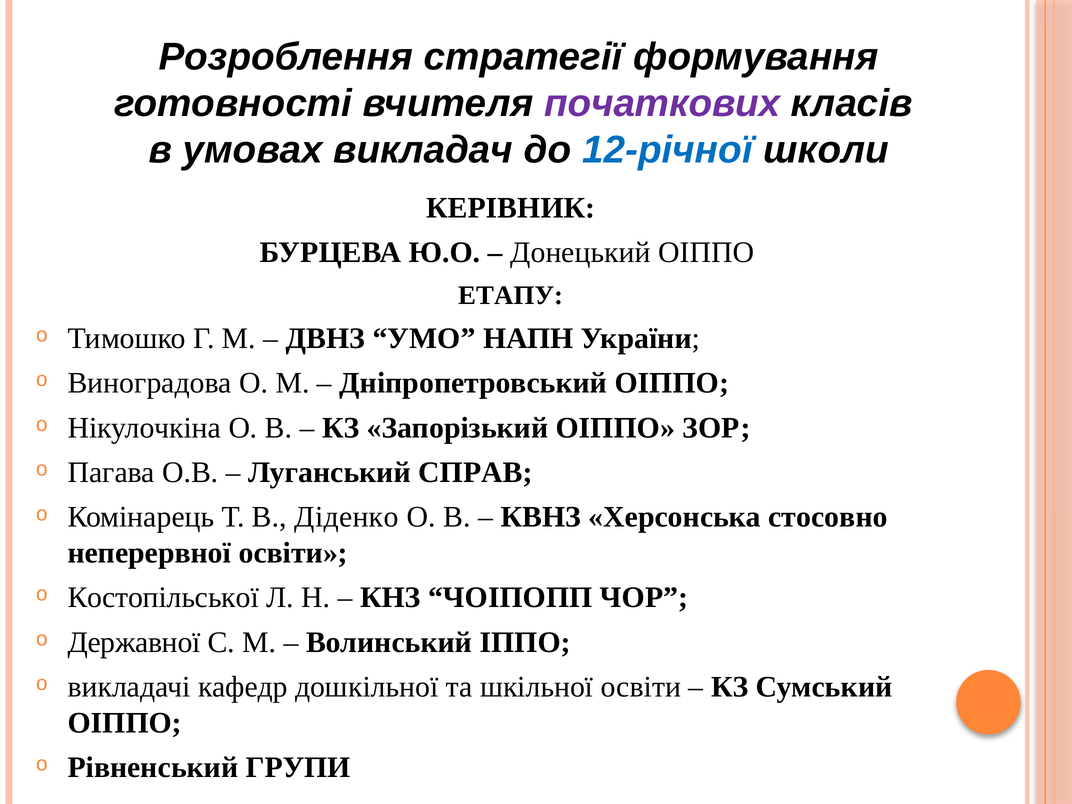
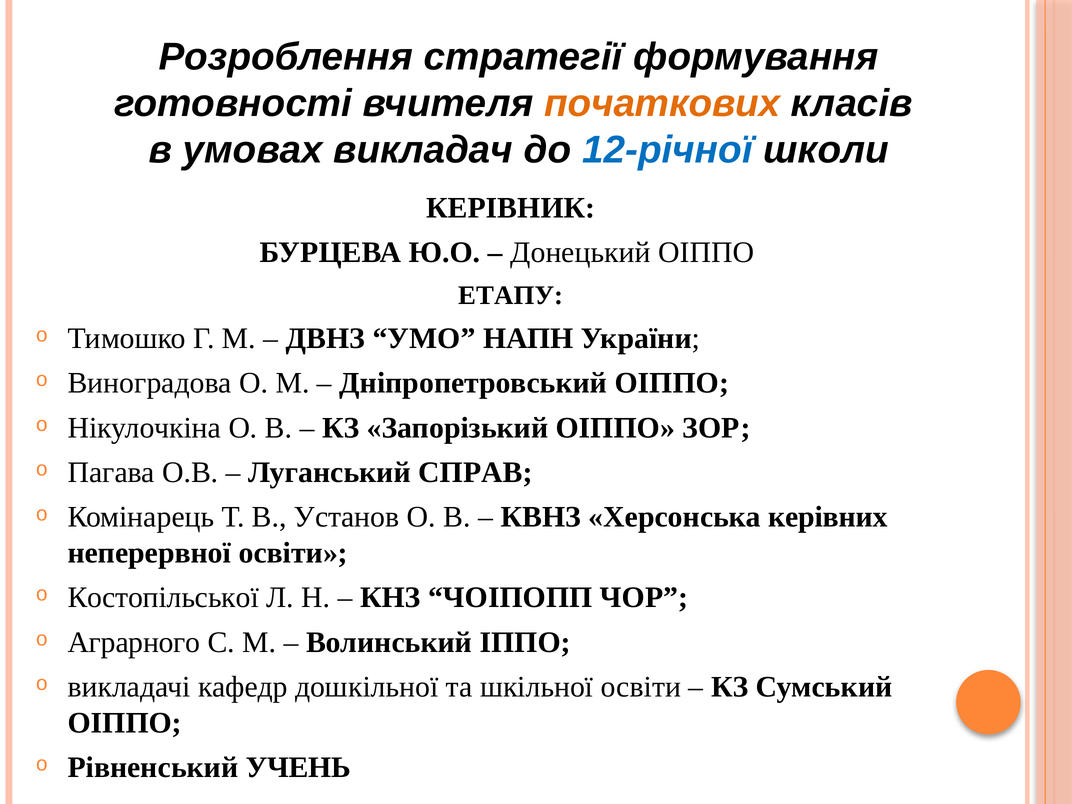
початкових colour: purple -> orange (662, 104)
Діденко: Діденко -> Установ (347, 517)
стосовно: стосовно -> керівних (828, 517)
Державної: Державної -> Аграрного (134, 642)
ГРУПИ: ГРУПИ -> УЧЕНЬ (298, 767)
